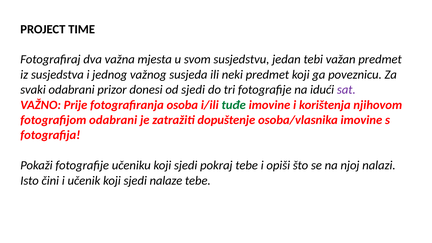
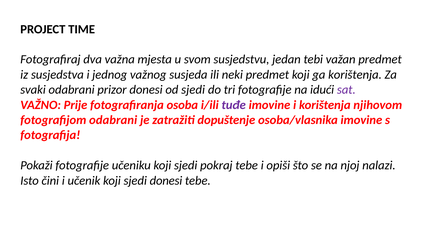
ga poveznicu: poveznicu -> korištenja (355, 75)
tuđe colour: green -> purple (234, 105)
sjedi nalaze: nalaze -> donesi (166, 181)
